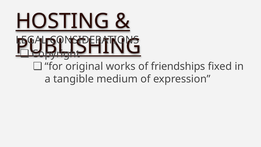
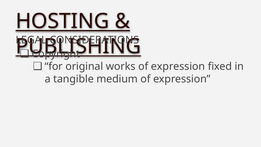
works of friendships: friendships -> expression (178, 66)
